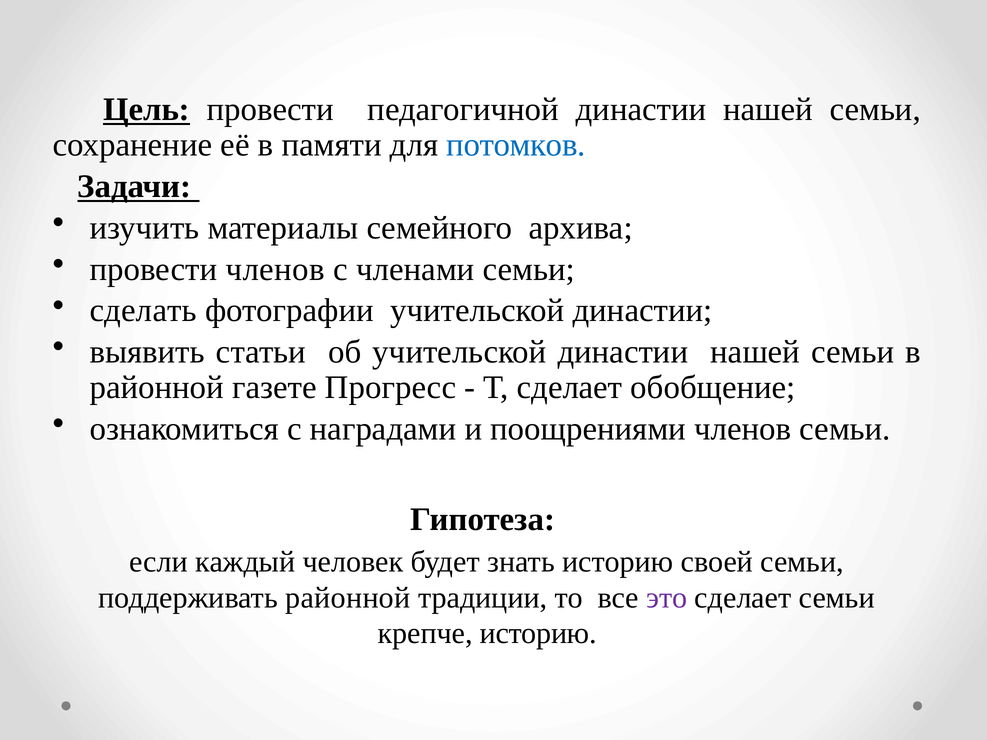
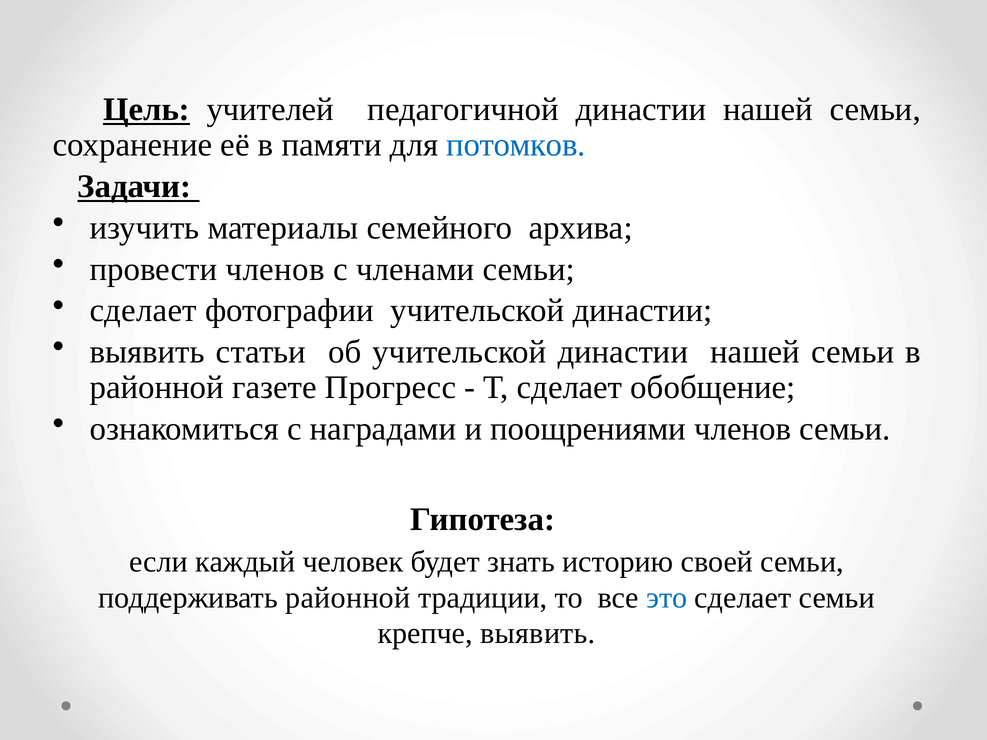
Цель провести: провести -> учителей (270, 110)
сделать: сделать -> сделает (143, 311)
это colour: purple -> blue (667, 598)
крепче историю: историю -> выявить (538, 634)
